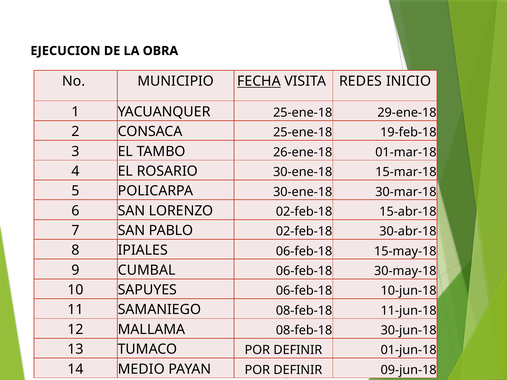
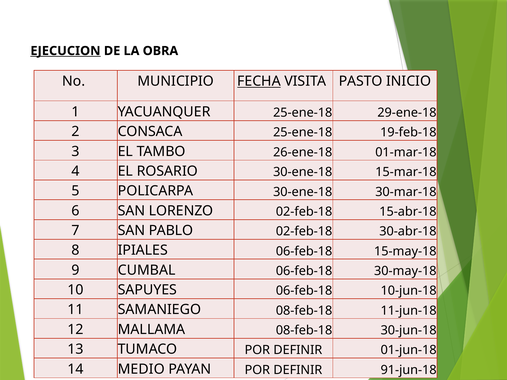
EJECUCION underline: none -> present (65, 51)
REDES: REDES -> PASTO (361, 81)
09-jun-18: 09-jun-18 -> 91-jun-18 (409, 370)
